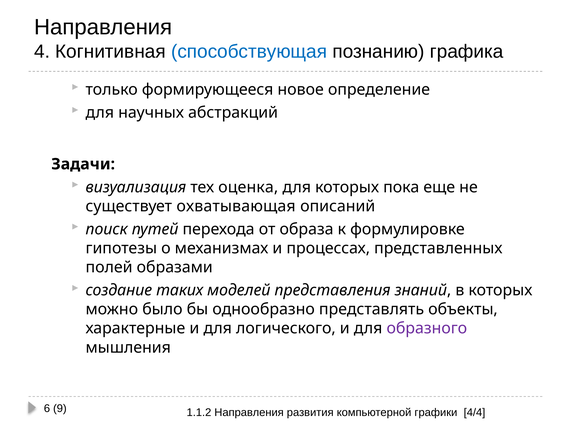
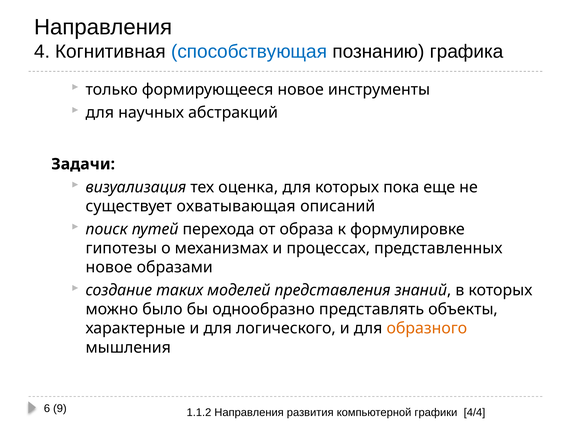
определение: определение -> инструменты (379, 90)
полей: полей -> новое (109, 267)
образного colour: purple -> orange (427, 329)
